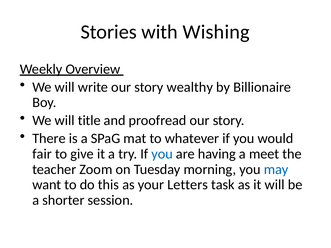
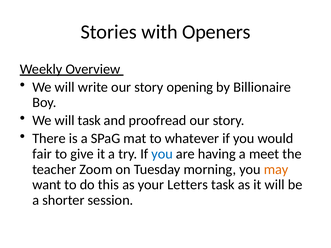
Wishing: Wishing -> Openers (216, 32)
wealthy: wealthy -> opening (190, 87)
will title: title -> task (89, 121)
may colour: blue -> orange (276, 169)
